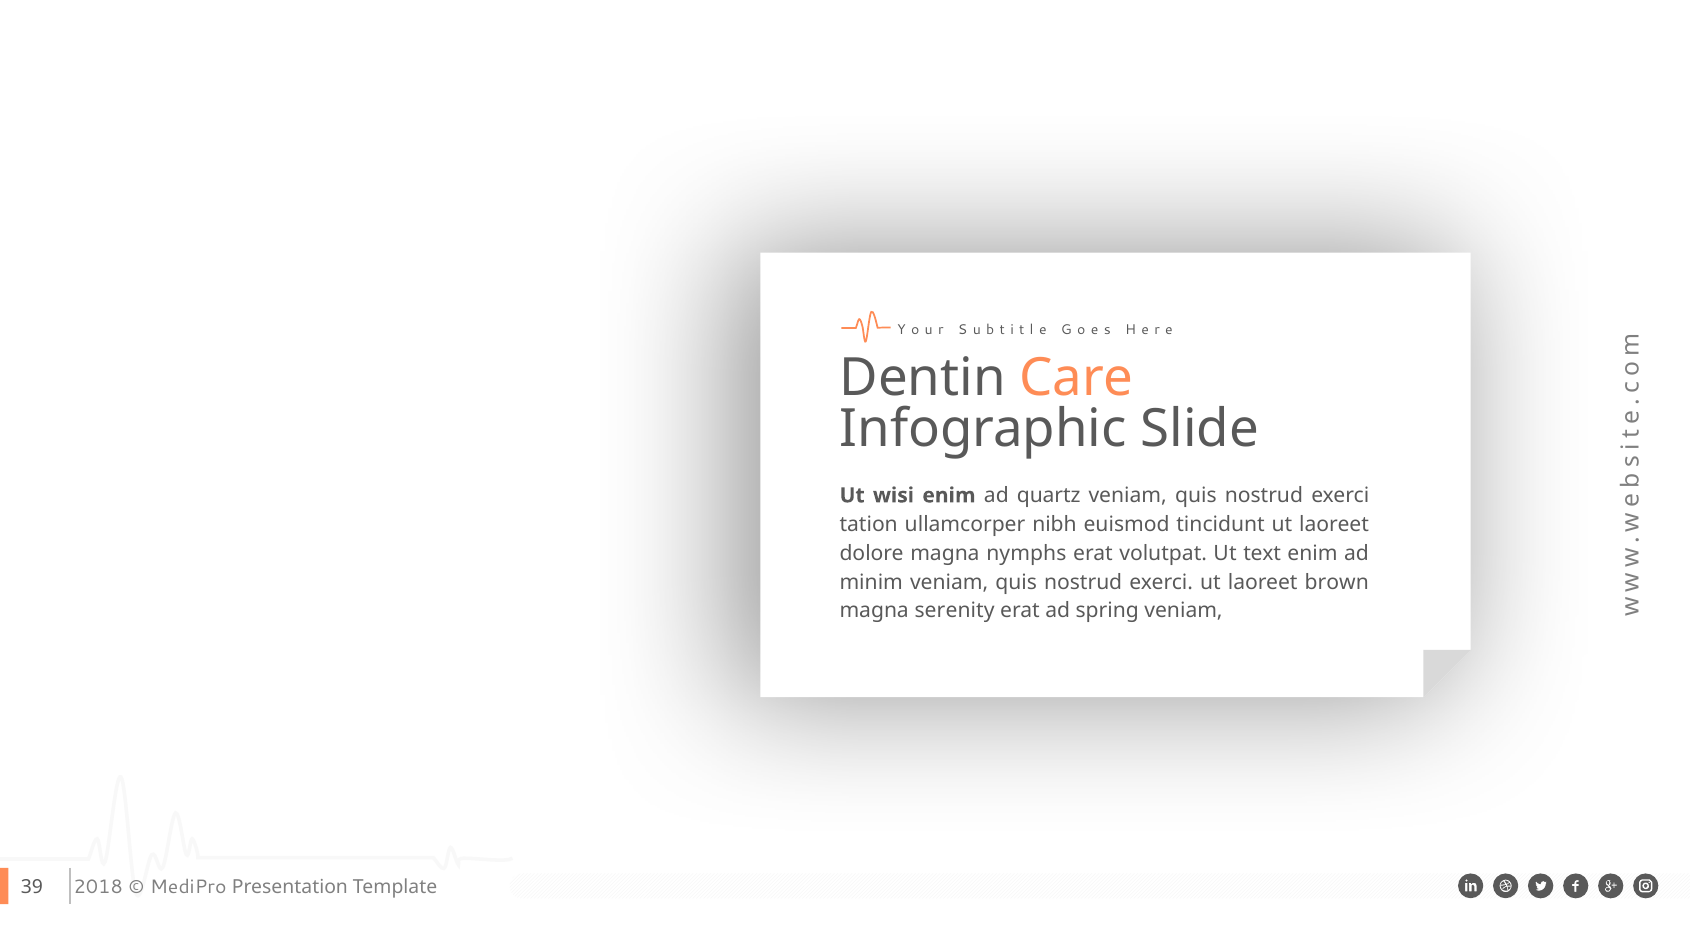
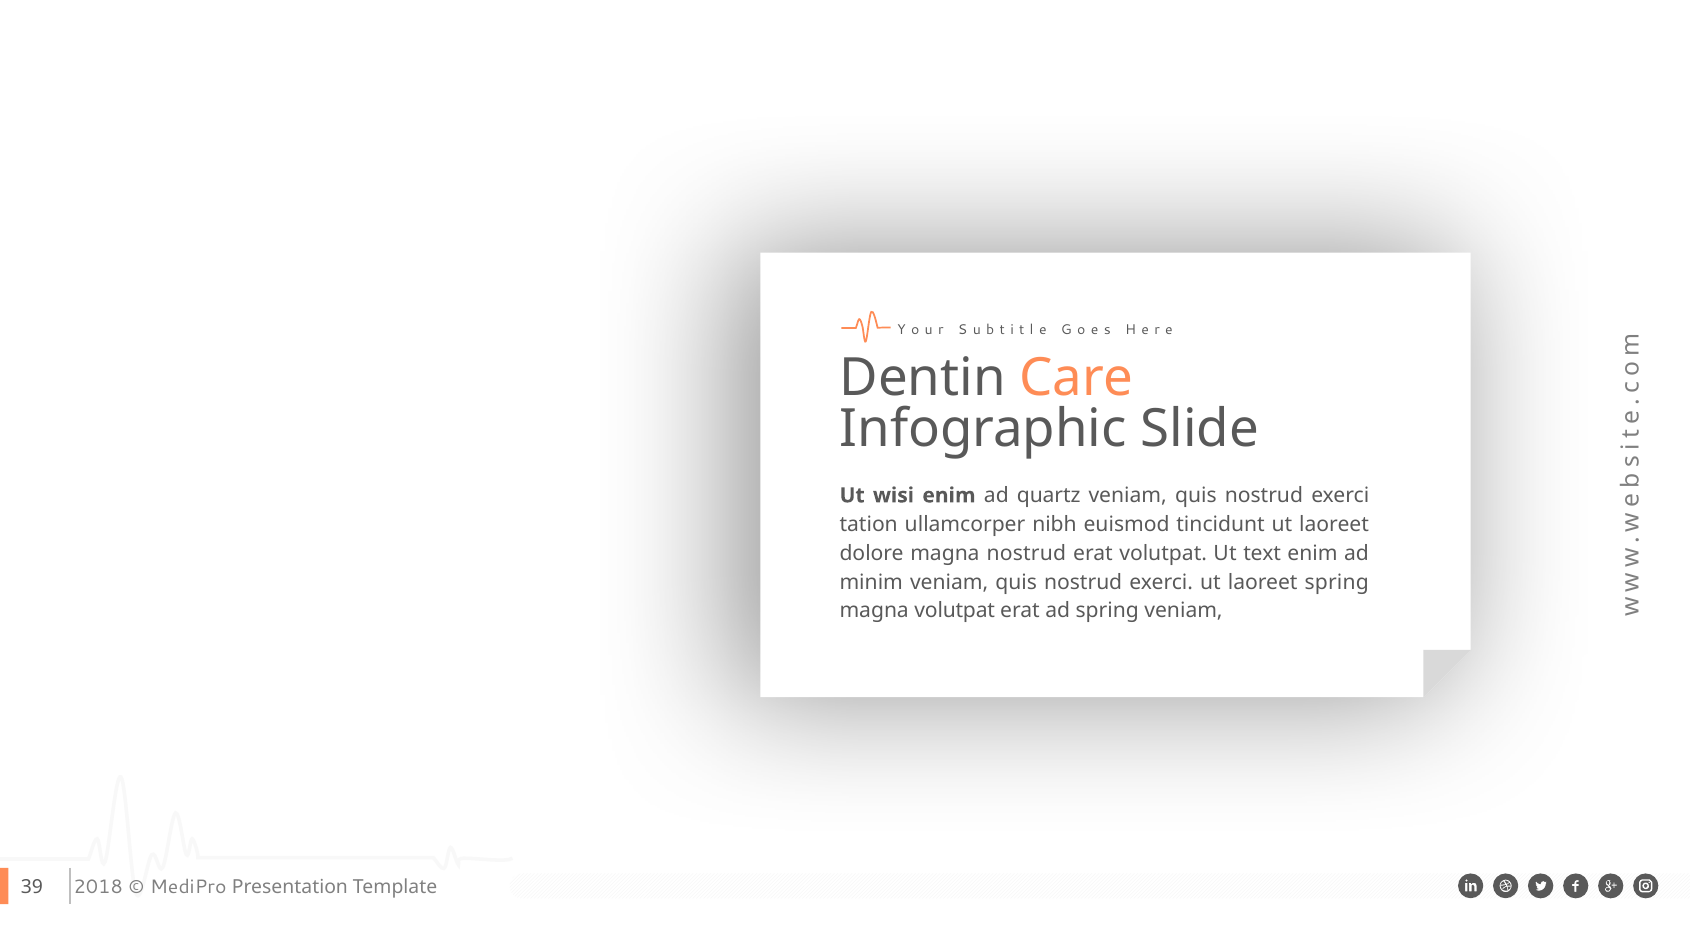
magna nymphs: nymphs -> nostrud (1026, 554)
laoreet brown: brown -> spring (1337, 582)
magna serenity: serenity -> volutpat (955, 611)
